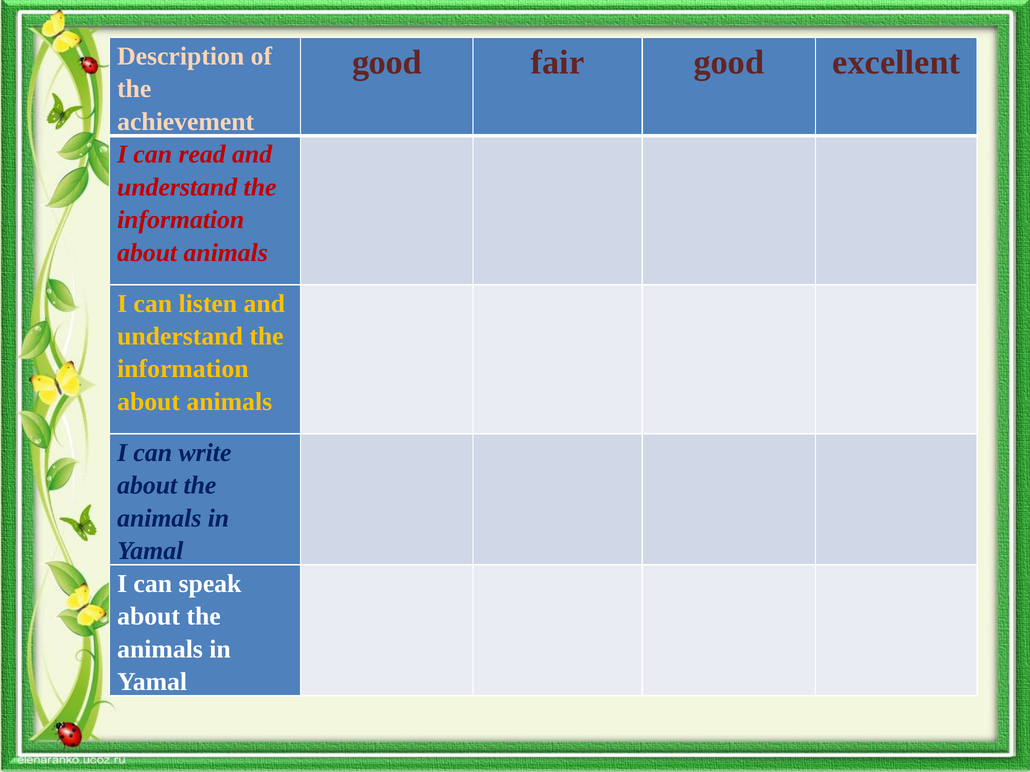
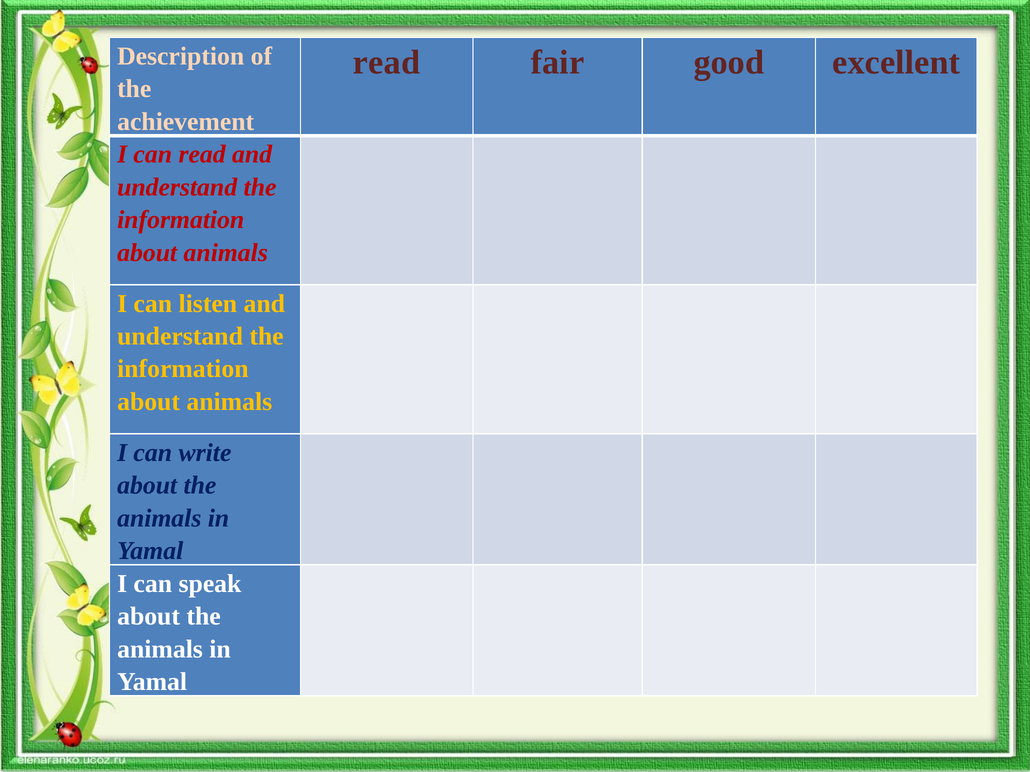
good: good -> read (387, 62)
